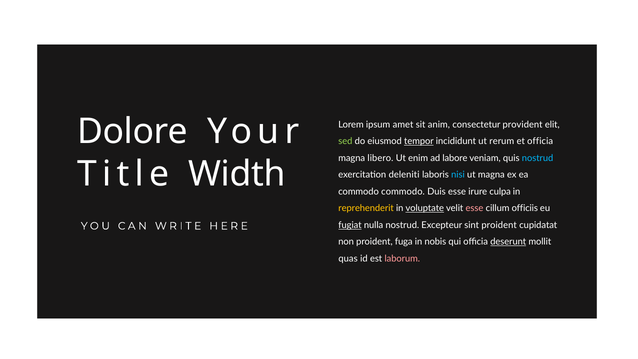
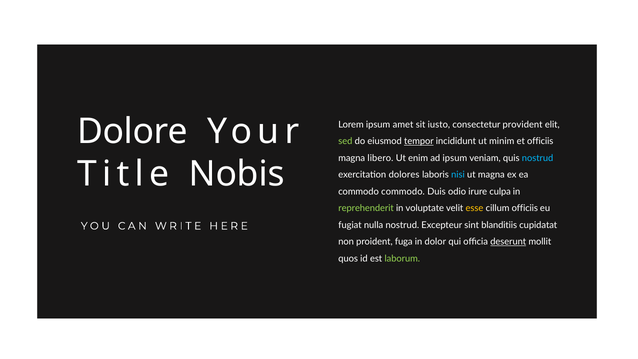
anim: anim -> iusto (439, 125)
rerum: rerum -> minim (502, 141)
et officia: officia -> officiis (540, 141)
ad labore: labore -> ipsum (455, 158)
Width: Width -> Nobis (237, 174)
deleniti: deleniti -> dolores (404, 175)
Duis esse: esse -> odio (457, 192)
reprehenderit colour: yellow -> light green (366, 208)
voluptate underline: present -> none (425, 208)
esse colour: pink -> yellow (475, 208)
fugiat underline: present -> none (350, 225)
sint proident: proident -> blanditiis (499, 225)
nobis: nobis -> dolor (435, 242)
quas: quas -> quos (348, 258)
laborum colour: pink -> light green (402, 258)
